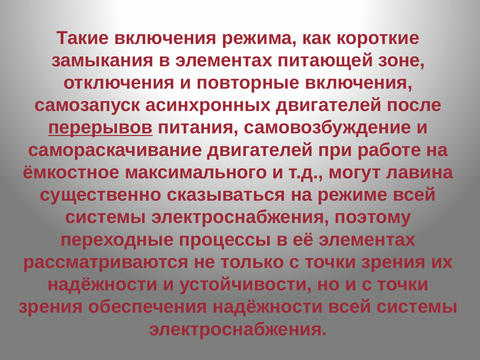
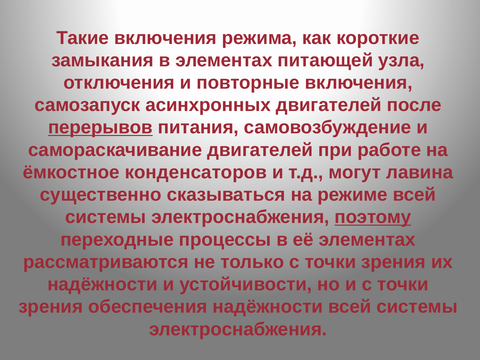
зоне: зоне -> узла (402, 60)
максимального: максимального -> конденсаторов (196, 172)
поэтому underline: none -> present (373, 217)
